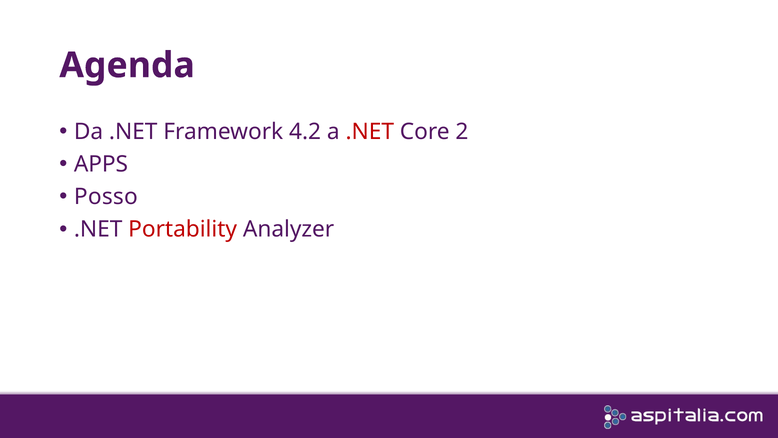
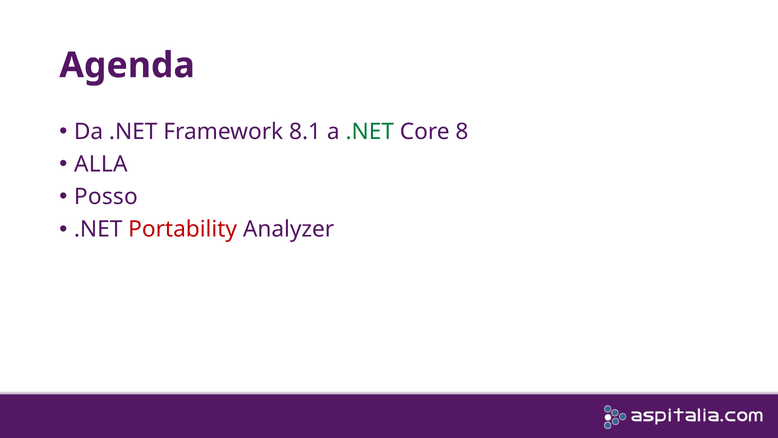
4.2: 4.2 -> 8.1 (305, 131)
.NET colour: red -> green (370, 131)
2: 2 -> 8 (462, 131)
APPS: APPS -> ALLA (101, 164)
